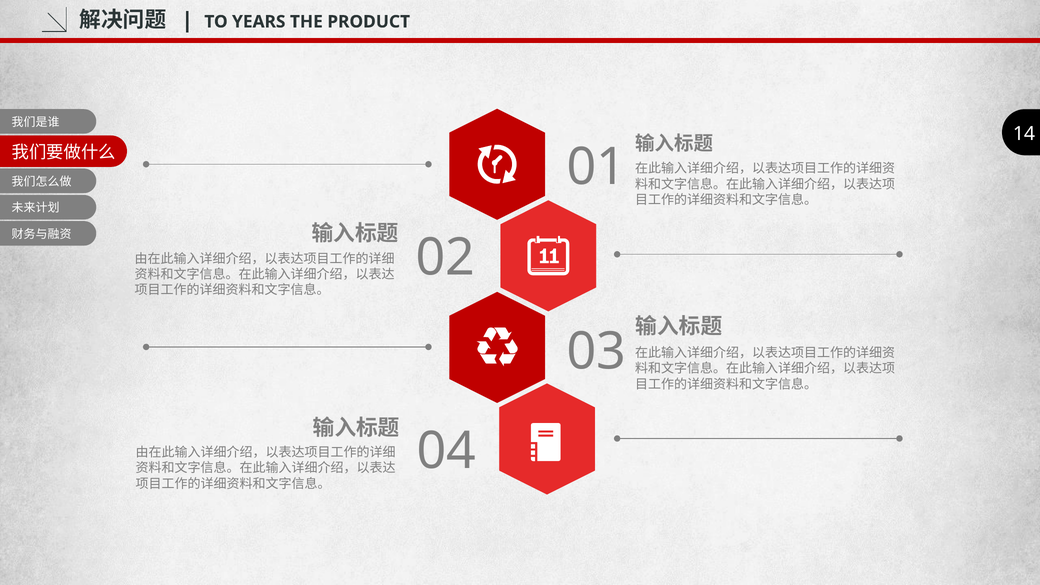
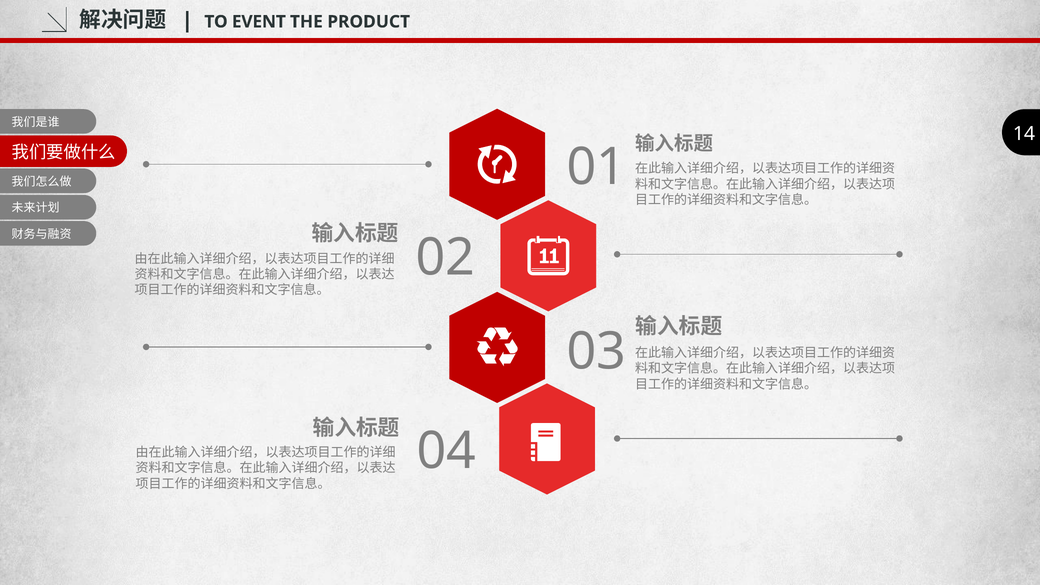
YEARS: YEARS -> EVENT (259, 22)
